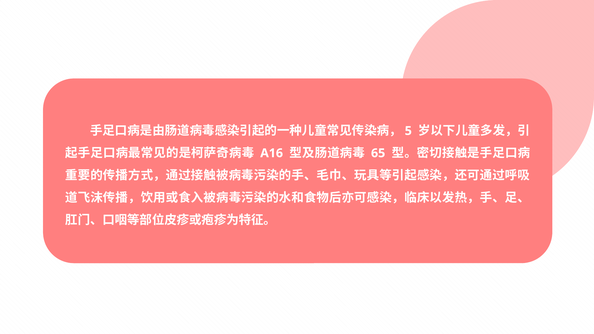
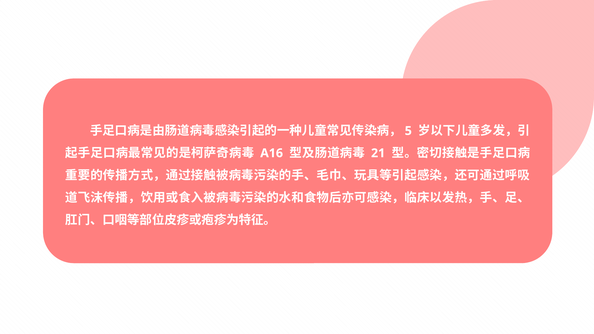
65: 65 -> 21 (378, 153)
